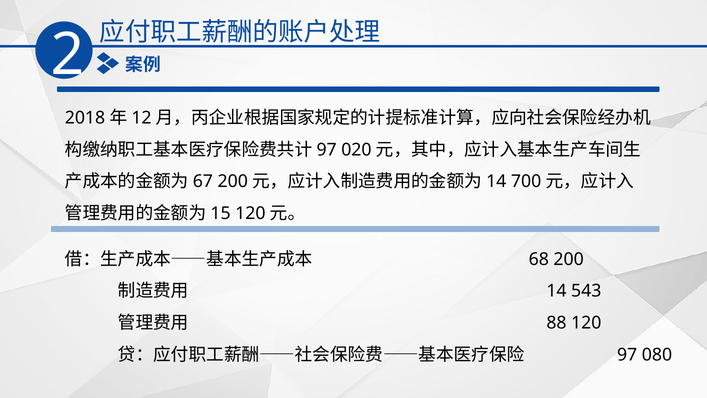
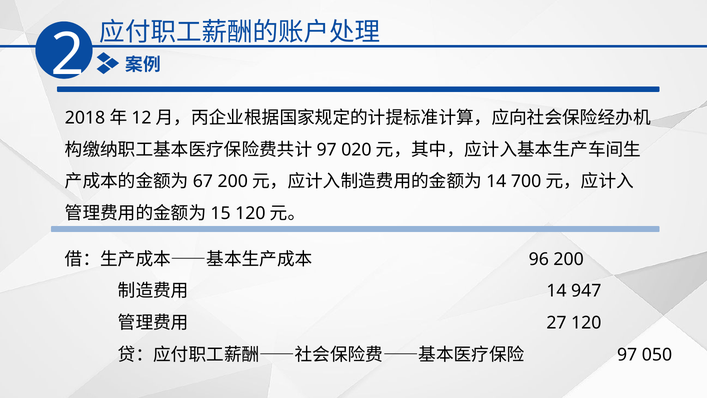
68: 68 -> 96 (539, 259)
543: 543 -> 947 (586, 291)
88: 88 -> 27 (556, 323)
080: 080 -> 050 (657, 355)
